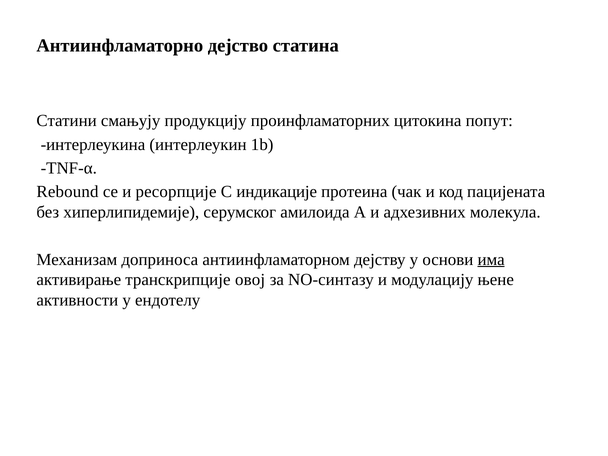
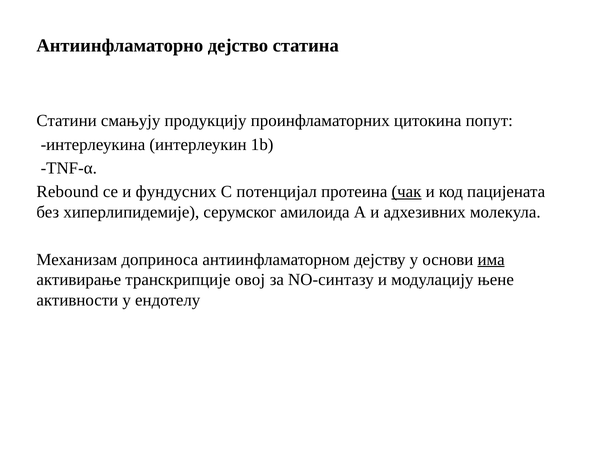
ресорпције: ресорпције -> фундусних (176, 192)
индикације: индикације -> потенцијал (277, 192)
чак underline: none -> present (407, 192)
